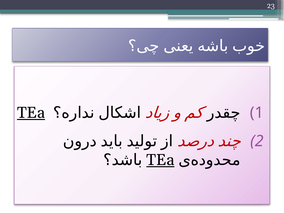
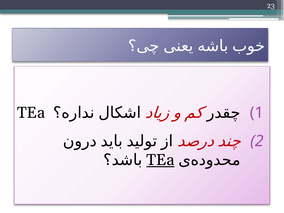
TEa underline: present -> none (31, 113)
